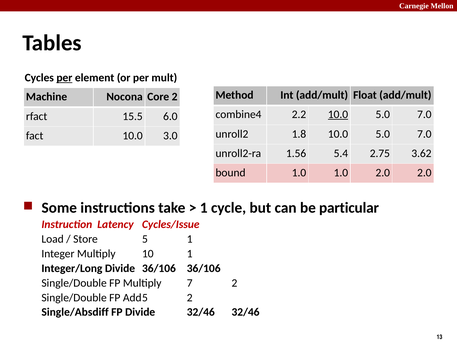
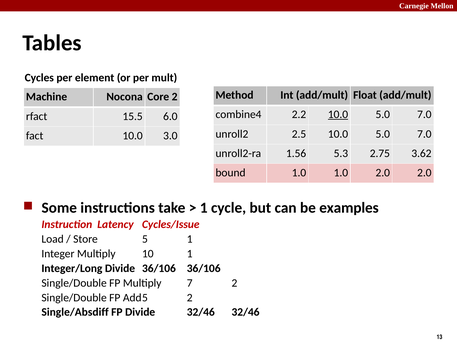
per underline: present -> none (64, 78)
1.8: 1.8 -> 2.5 (299, 134)
5.4: 5.4 -> 5.3 (341, 153)
particular: particular -> examples (349, 208)
